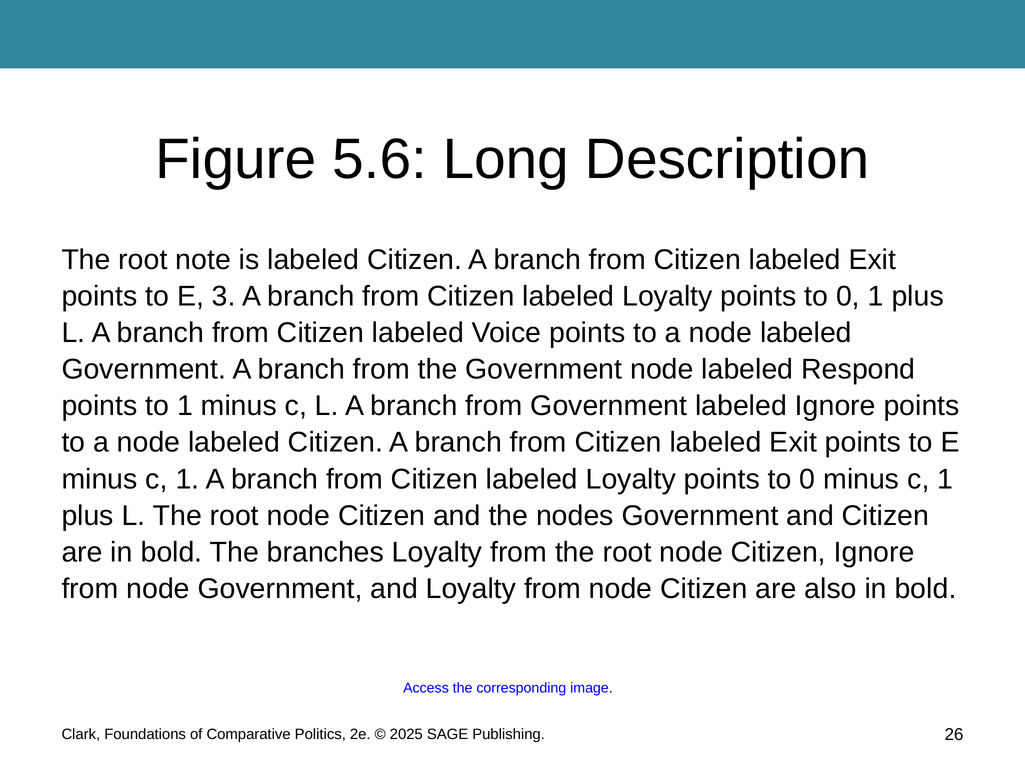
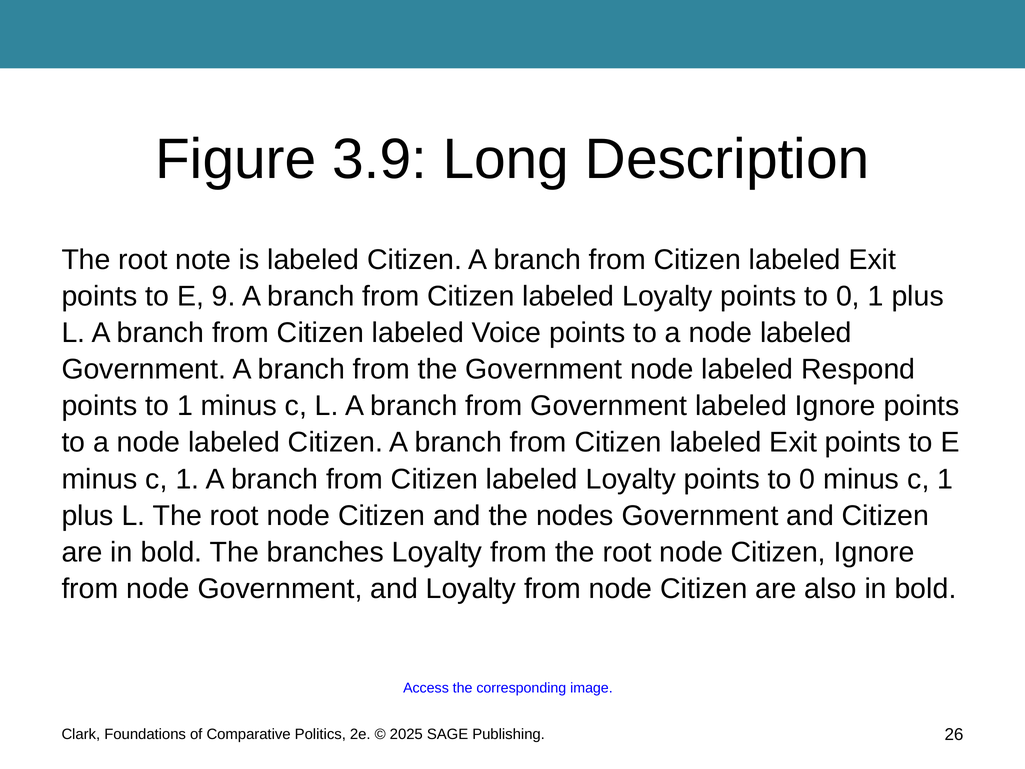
5.6: 5.6 -> 3.9 (380, 159)
3: 3 -> 9 (224, 296)
